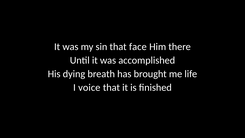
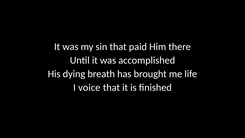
face: face -> paid (138, 47)
